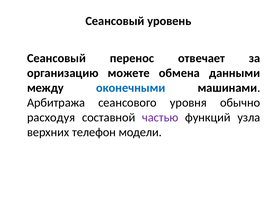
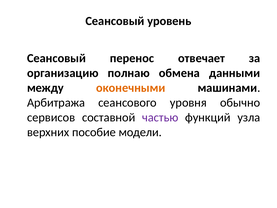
можете: можете -> полнаю (129, 73)
оконечными colour: blue -> orange (131, 88)
расходуя: расходуя -> сервисов (51, 117)
телефон: телефон -> пособие (94, 132)
